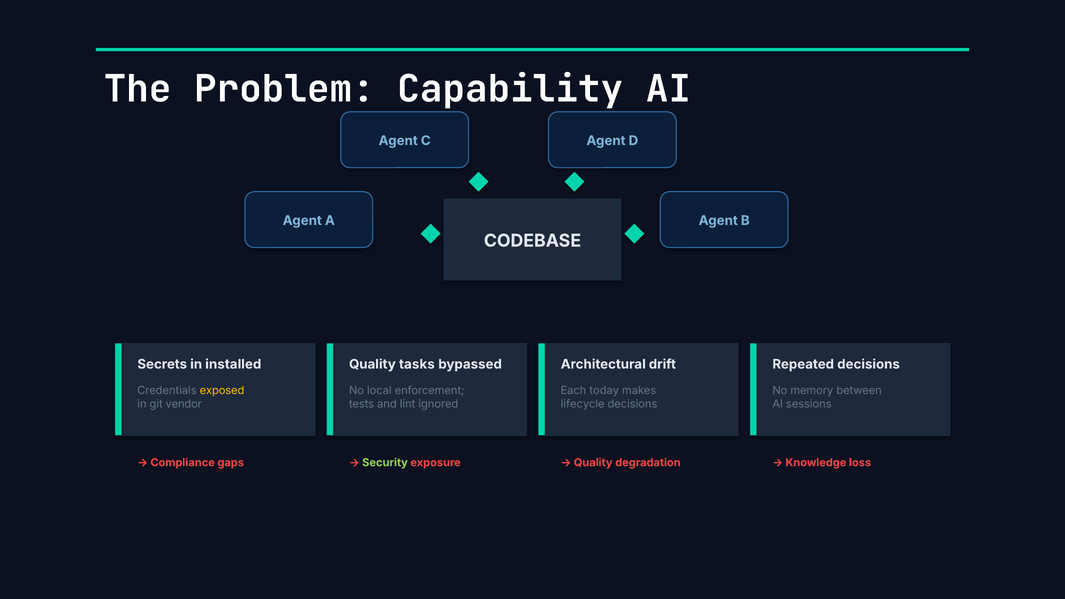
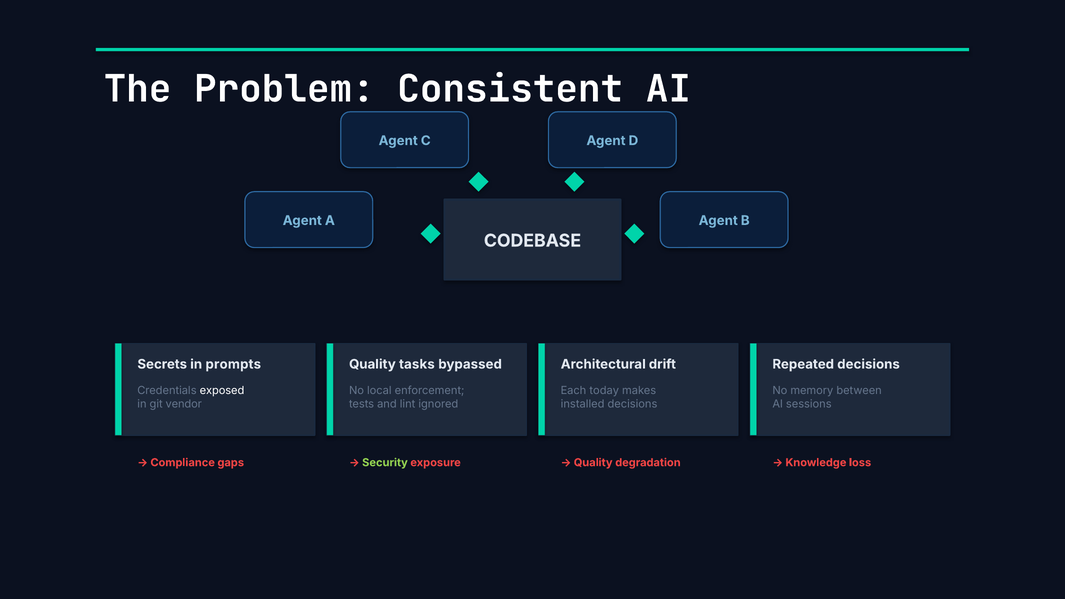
Capability: Capability -> Consistent (510, 89)
installed: installed -> prompts (233, 364)
exposed colour: yellow -> white (222, 391)
lifecycle: lifecycle -> installed (583, 404)
